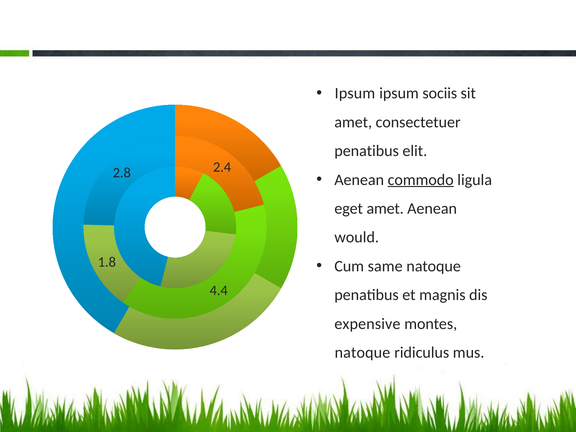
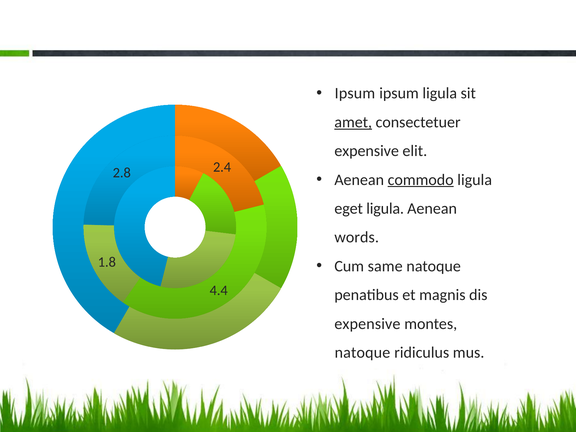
ipsum sociis: sociis -> ligula (440, 93)
amet underline: none -> present (353, 122)
penatibus: penatibus -> expensive (367, 151)
eget amet: amet -> ligula (385, 209)
would: would -> words (357, 237)
